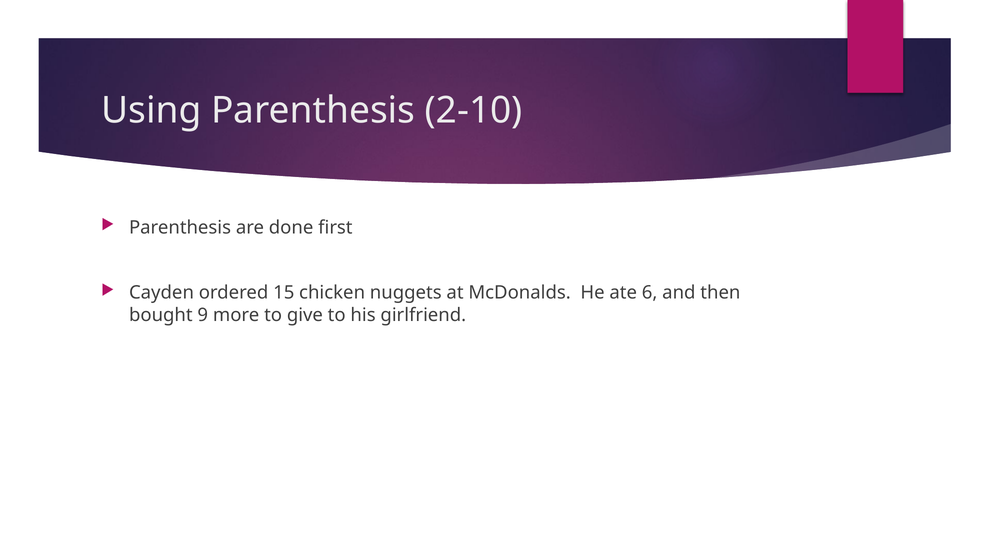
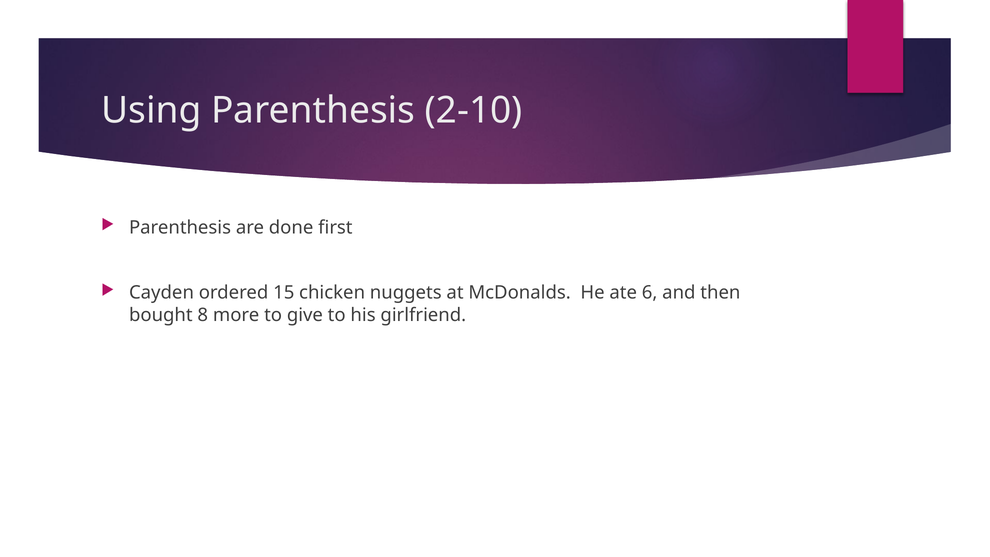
9: 9 -> 8 (203, 315)
